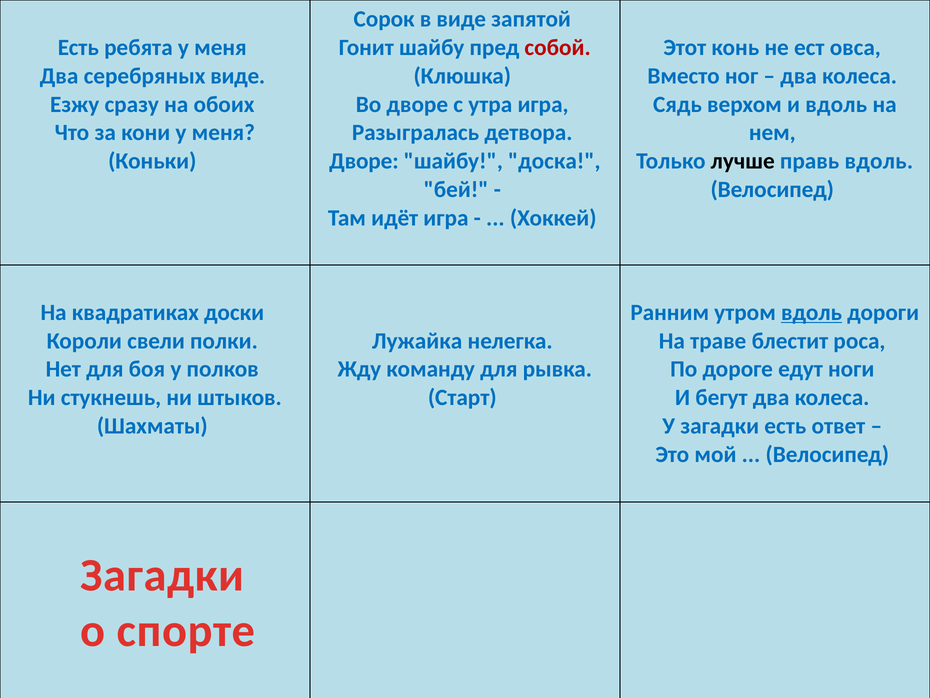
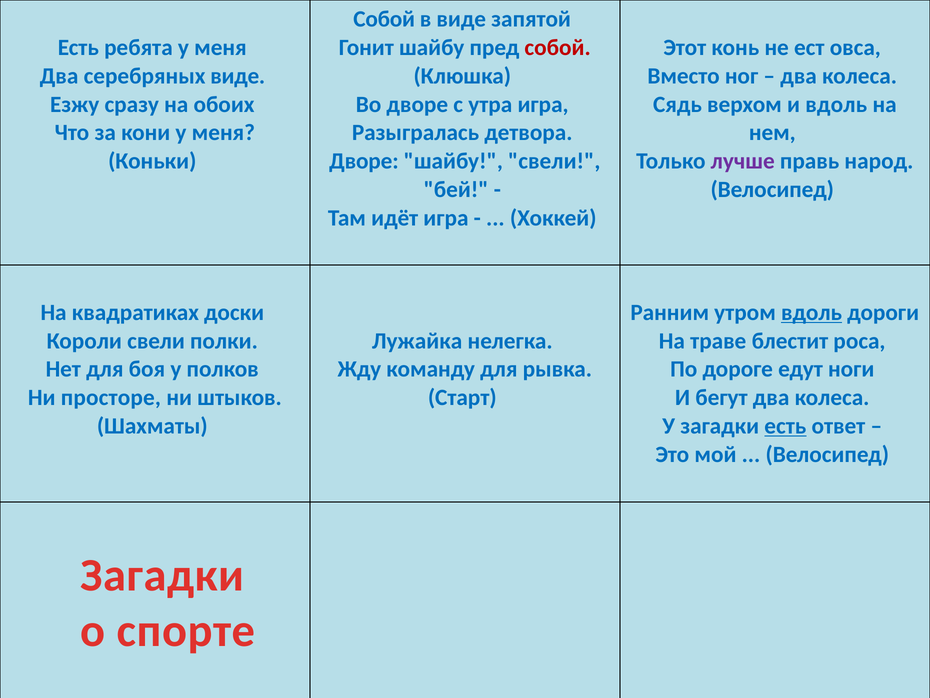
Сорок: Сорок -> Собой (384, 19)
шайбу доска: доска -> свели (554, 161)
лучше colour: black -> purple (743, 161)
правь вдоль: вдоль -> народ (879, 161)
стукнешь: стукнешь -> просторе (111, 397)
есть underline: none -> present (785, 426)
